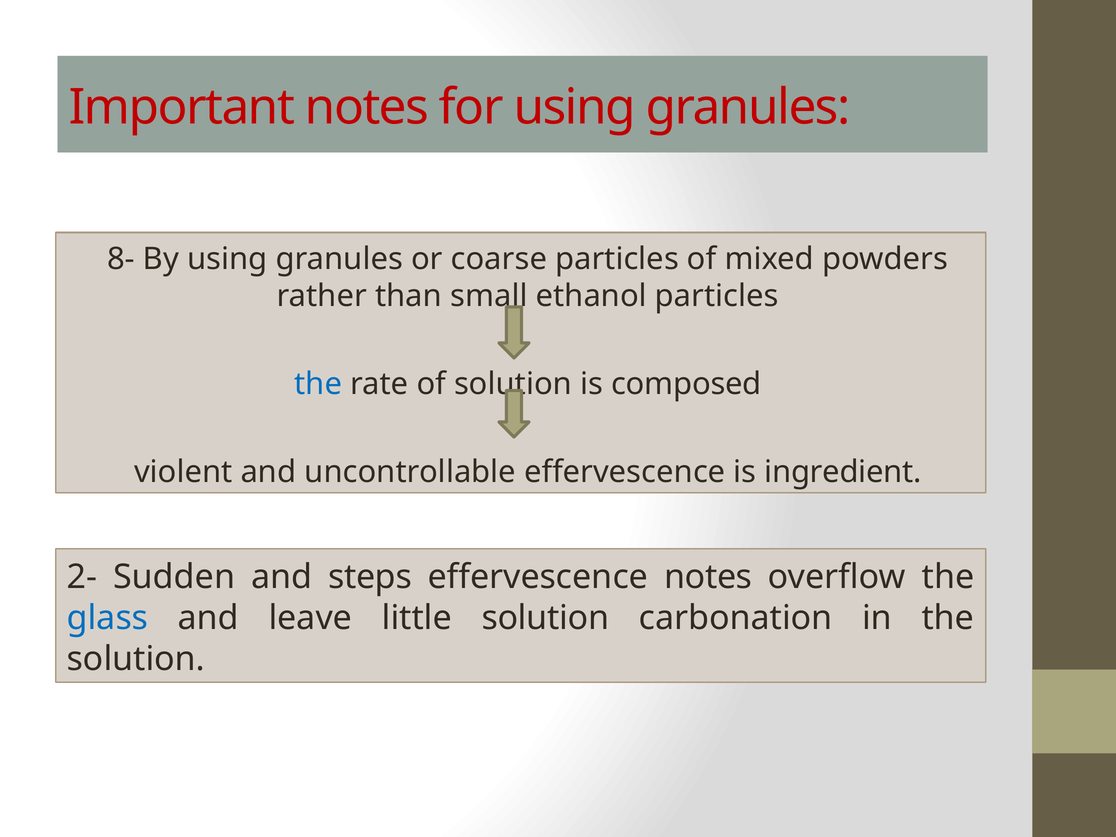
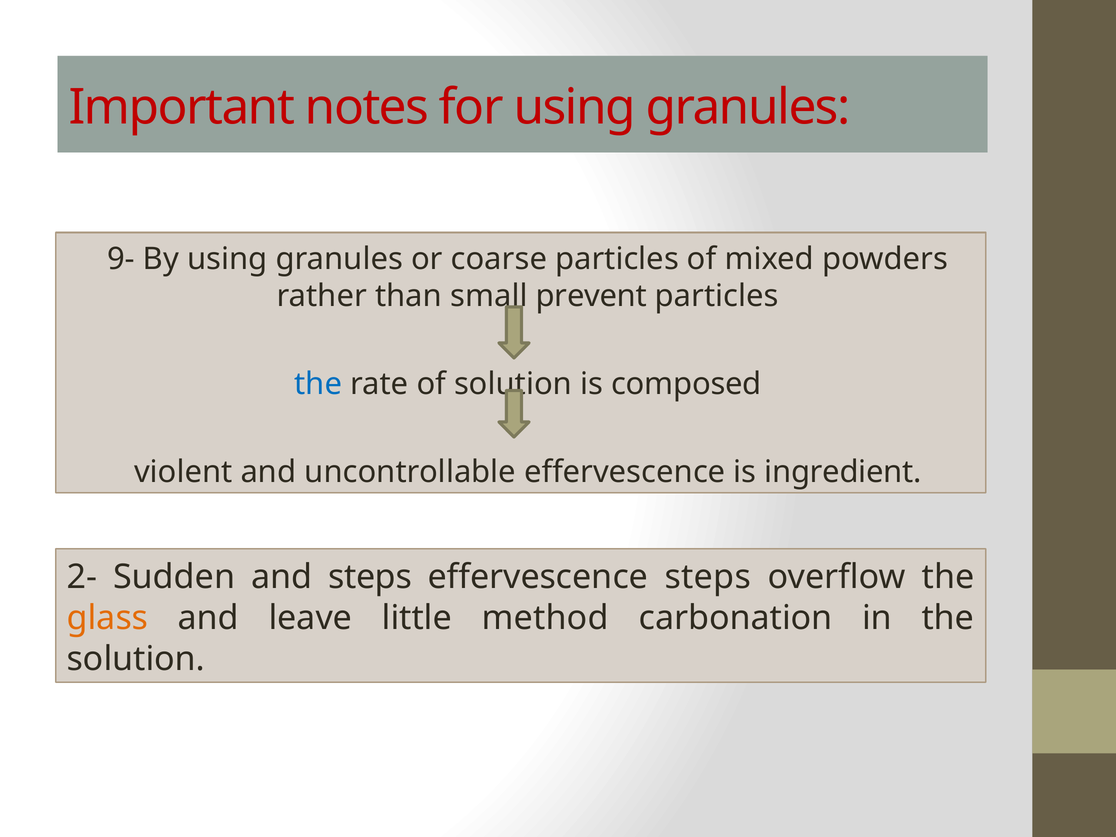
8-: 8- -> 9- (121, 259)
ethanol: ethanol -> prevent (591, 296)
effervescence notes: notes -> steps (708, 577)
glass colour: blue -> orange (107, 618)
little solution: solution -> method (545, 618)
